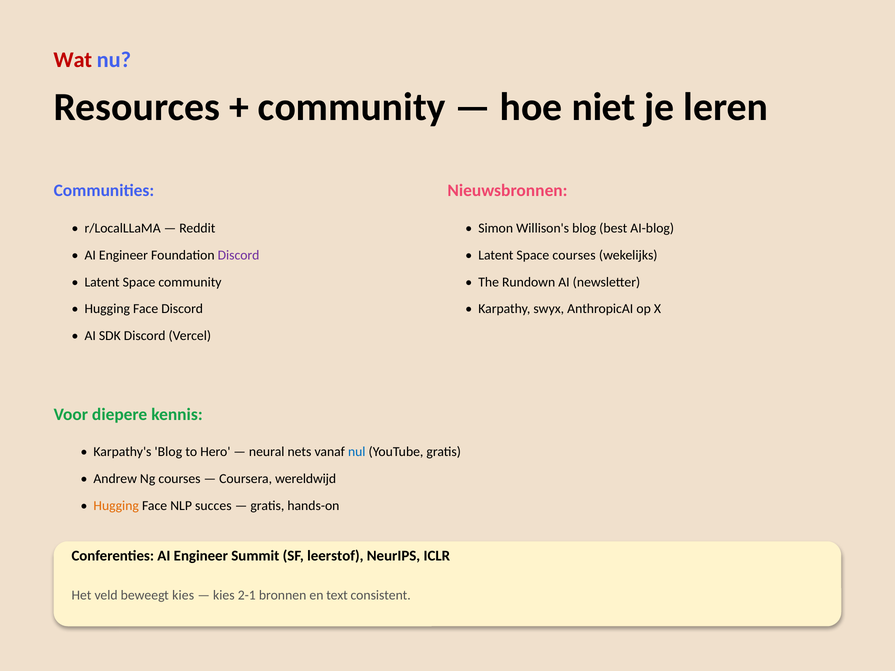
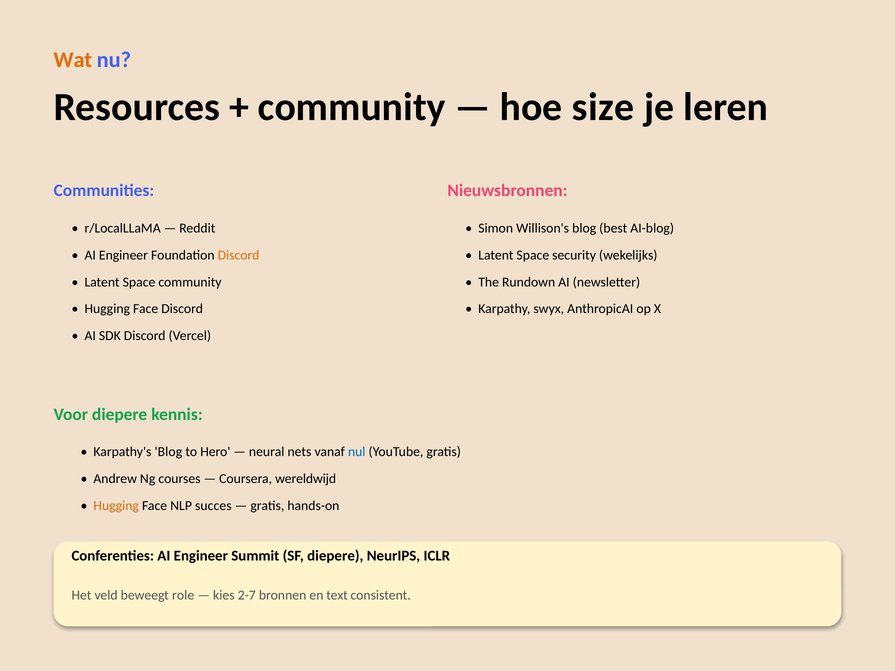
Wat colour: red -> orange (73, 60)
niet: niet -> size (603, 107)
Discord colour: purple -> orange (239, 255)
Space courses: courses -> security (574, 255)
SF leerstof: leerstof -> diepere (335, 556)
beweegt kies: kies -> role (183, 595)
2-1: 2-1 -> 2-7 (247, 595)
